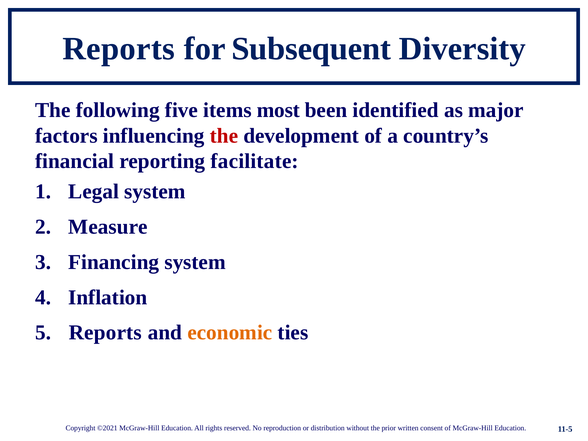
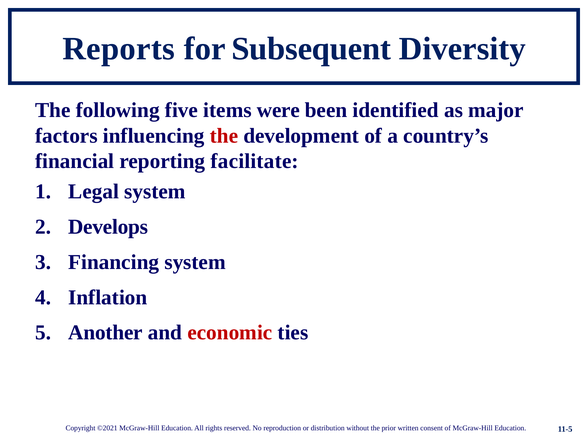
most: most -> were (278, 110)
Measure: Measure -> Develops (108, 227)
Reports: Reports -> Another (105, 333)
economic colour: orange -> red (230, 333)
